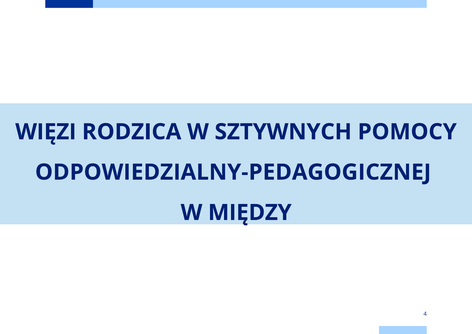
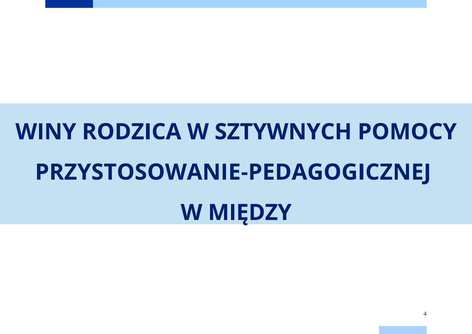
WIĘZI: WIĘZI -> WINY (46, 132)
ODPOWIEDZIALNY-PEDAGOGICZNEJ: ODPOWIEDZIALNY-PEDAGOGICZNEJ -> PRZYSTOSOWANIE-PEDAGOGICZNEJ (233, 172)
